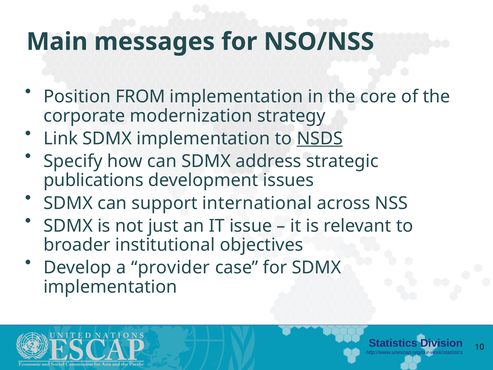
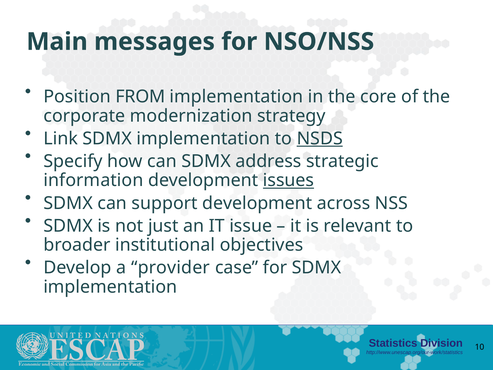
publications: publications -> information (93, 180)
issues underline: none -> present (288, 180)
support international: international -> development (257, 203)
